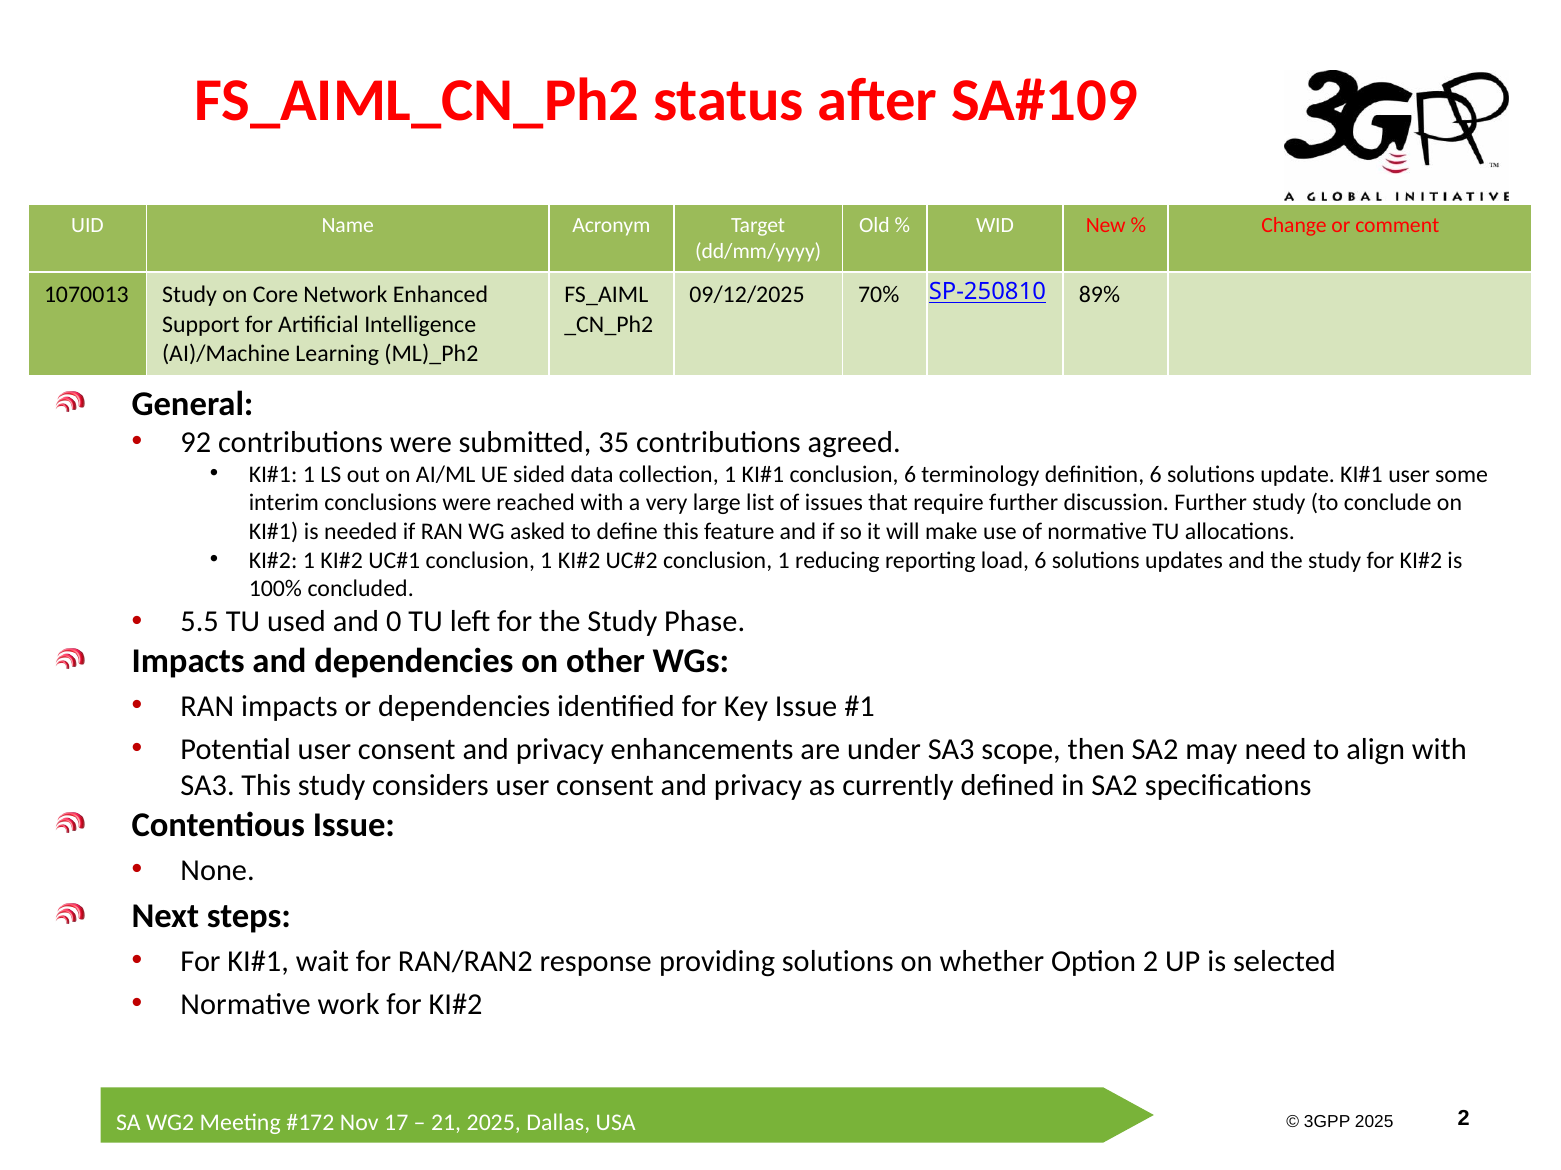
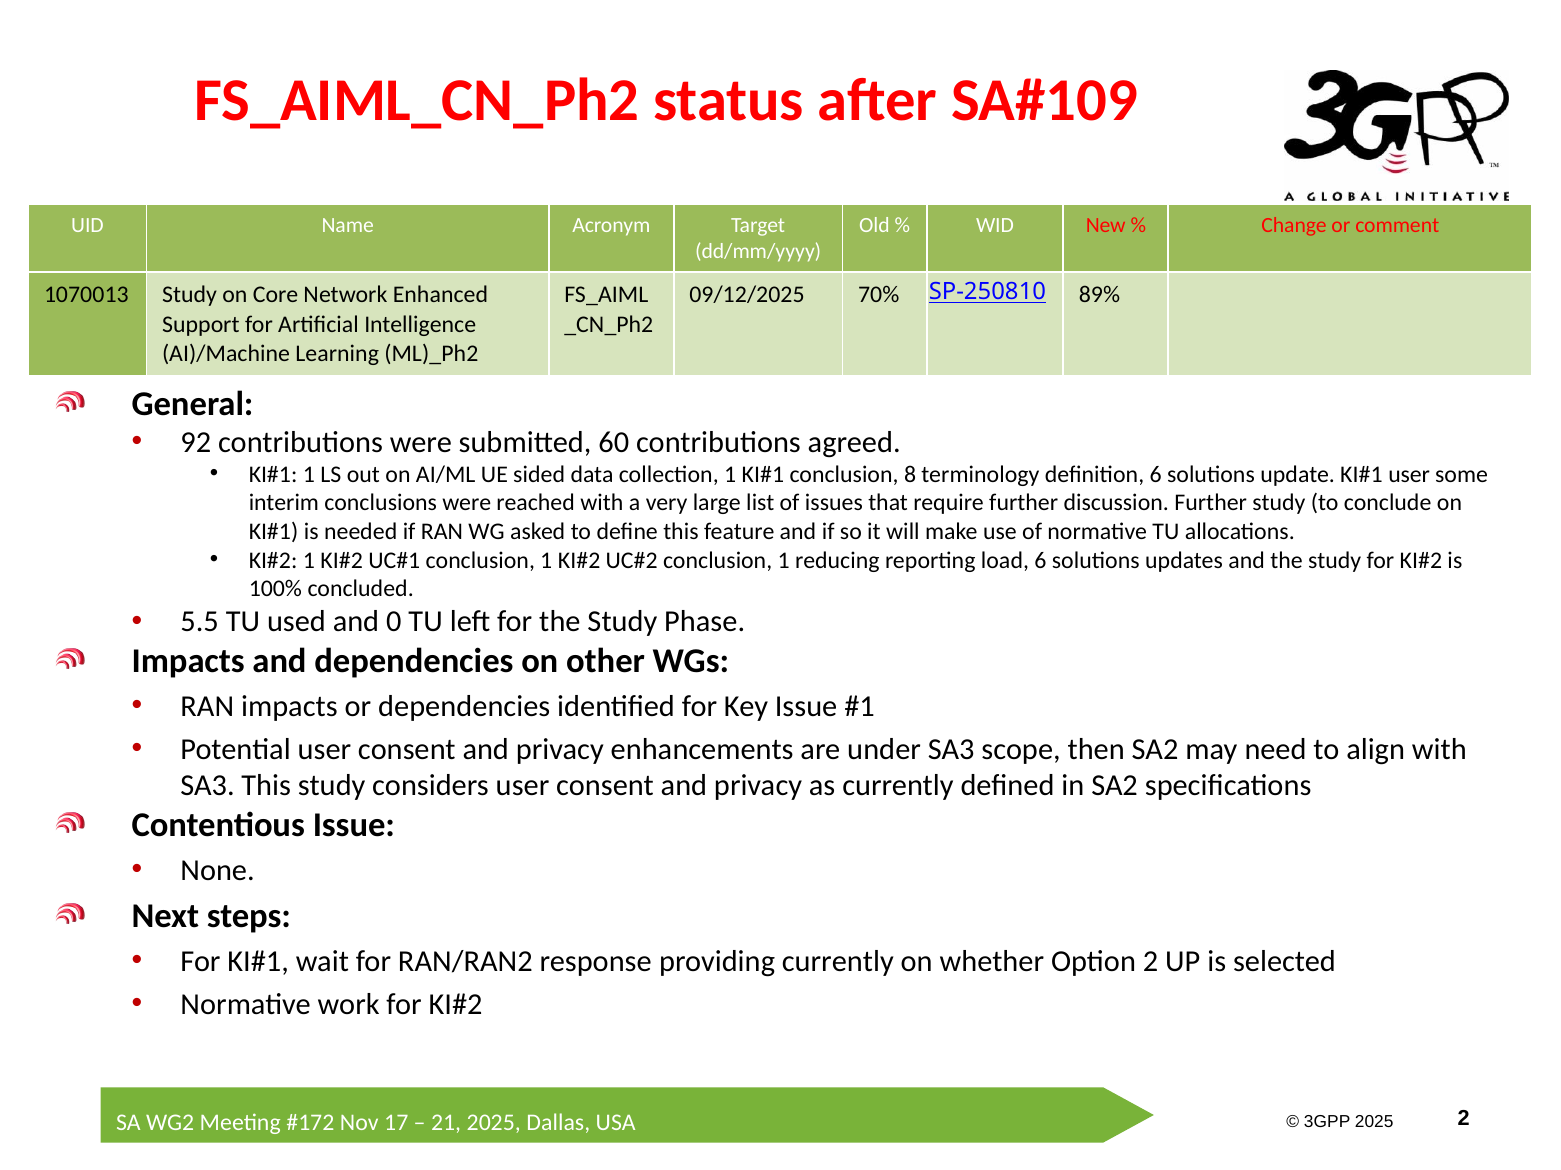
35: 35 -> 60 (614, 443)
conclusion 6: 6 -> 8 (910, 475)
providing solutions: solutions -> currently (838, 962)
